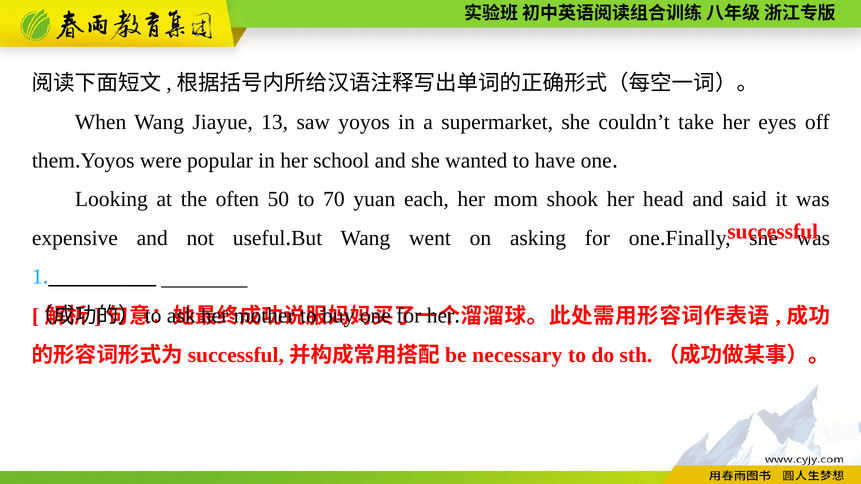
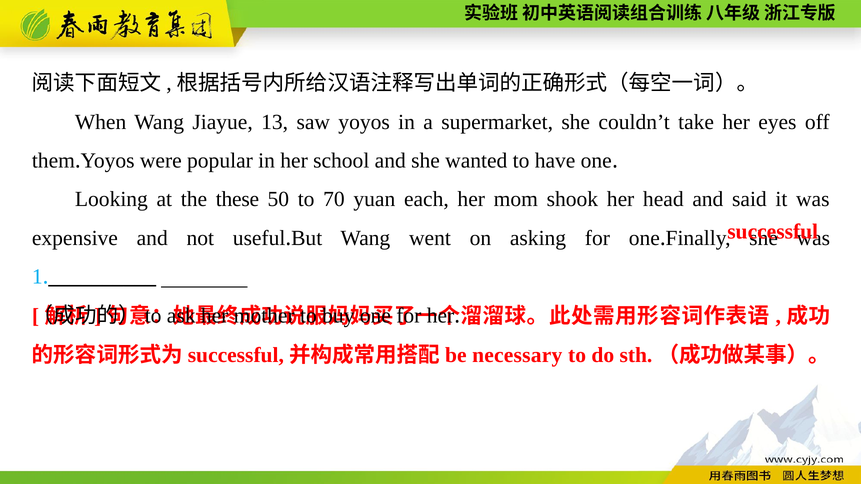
often: often -> these (237, 200)
